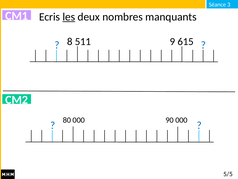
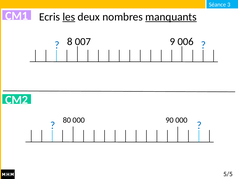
manquants underline: none -> present (171, 17)
511: 511 -> 007 (83, 41)
615: 615 -> 006 (186, 41)
